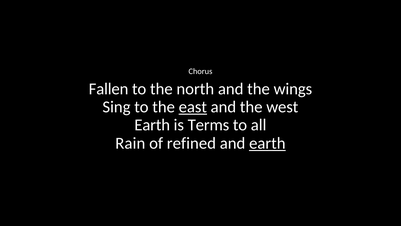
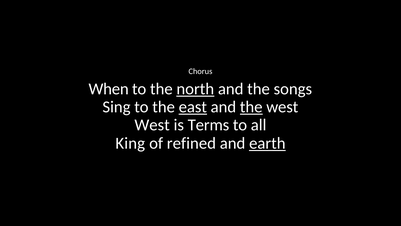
Fallen: Fallen -> When (109, 89)
north underline: none -> present (195, 89)
wings: wings -> songs (293, 89)
the underline: none -> present (251, 107)
Earth: Earth -> West (152, 125)
Rain: Rain -> King (130, 143)
